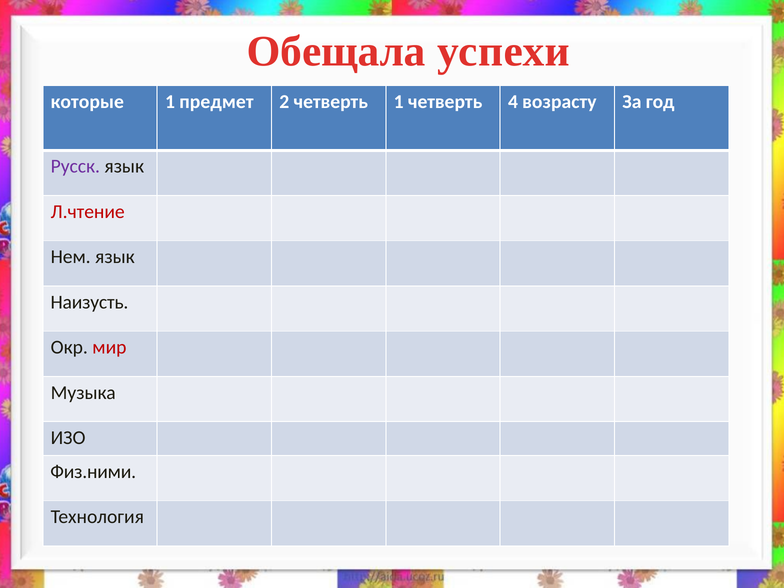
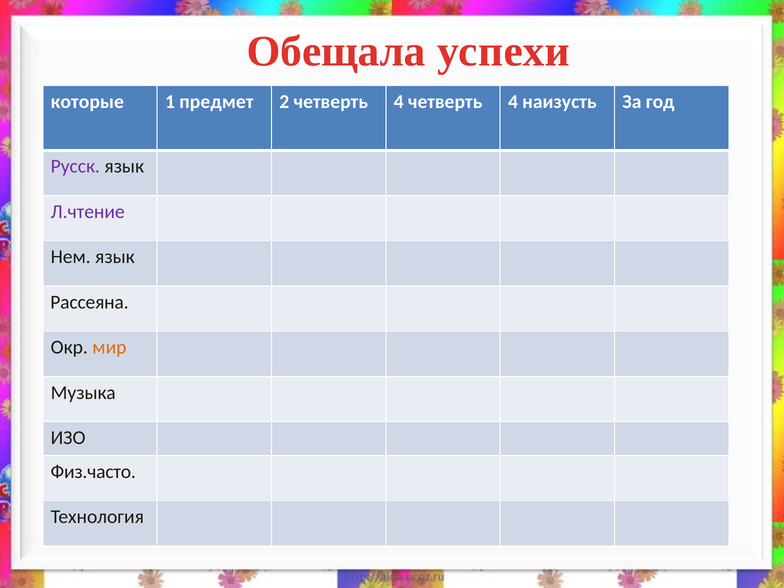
2 четверть 1: 1 -> 4 (399, 102)
возрасту: возрасту -> наизусть (559, 102)
Л.чтение colour: red -> purple (88, 212)
Наизусть: Наизусть -> Рассеяна (89, 302)
мир colour: red -> orange (109, 347)
Физ.ними: Физ.ними -> Физ.часто (93, 472)
